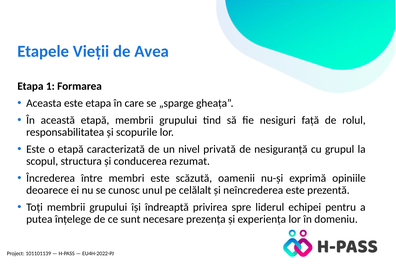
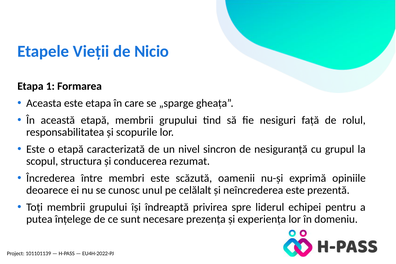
Avea: Avea -> Nicio (152, 51)
privată: privată -> sincron (220, 149)
